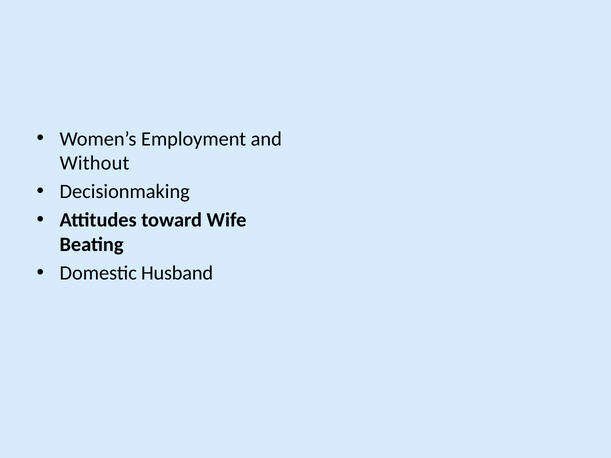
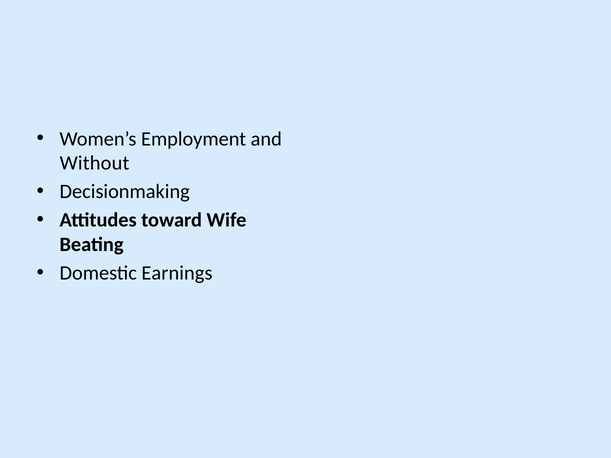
Husband: Husband -> Earnings (177, 273)
